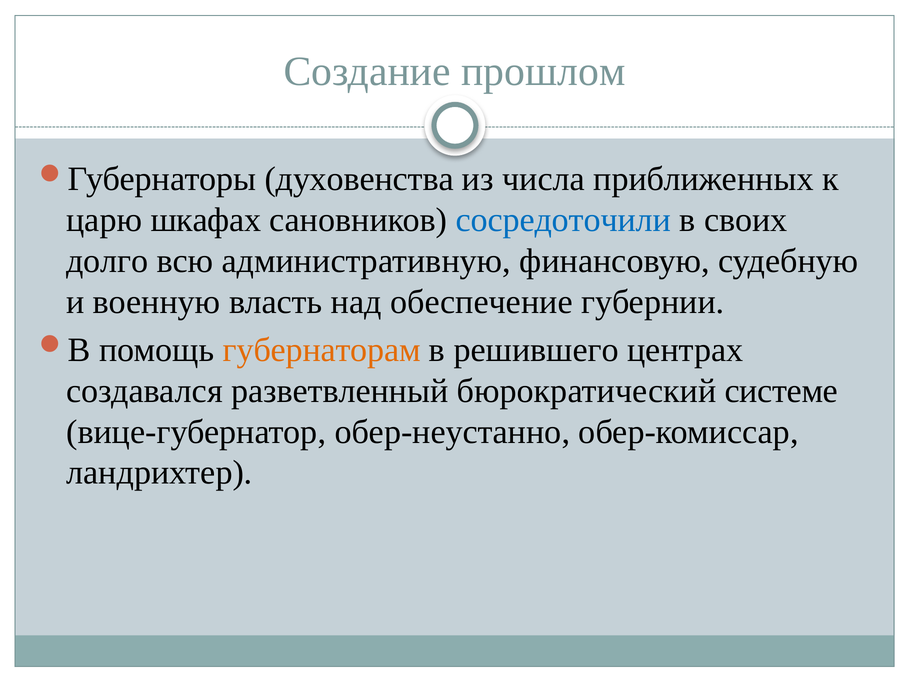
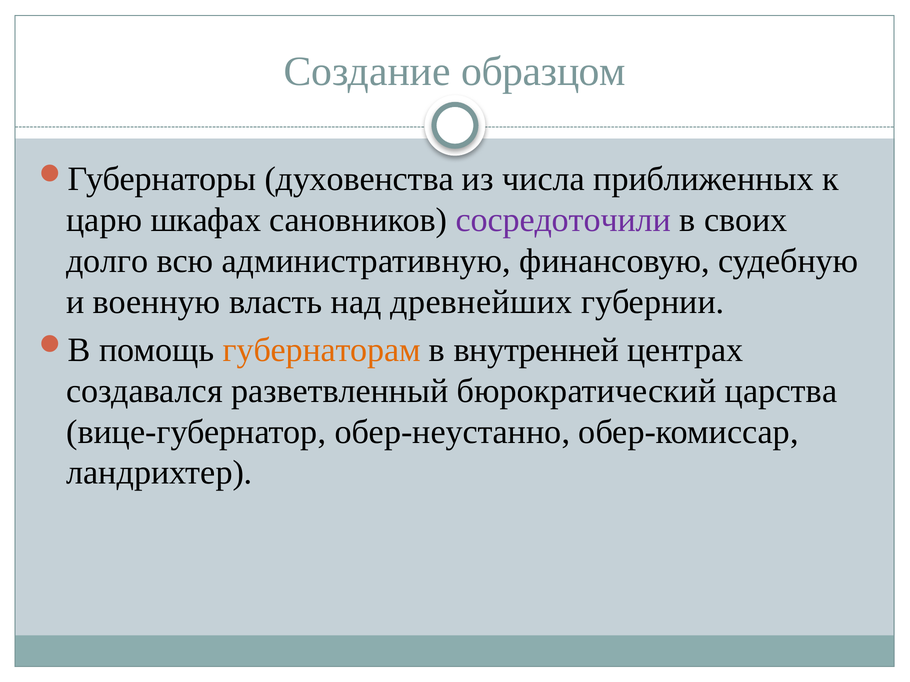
прошлом: прошлом -> образцом (543, 72)
сосредоточили colour: blue -> purple (563, 220)
обеспечение: обеспечение -> древнейших (481, 302)
решившего: решившего -> внутренней (536, 350)
системе: системе -> царства (781, 391)
